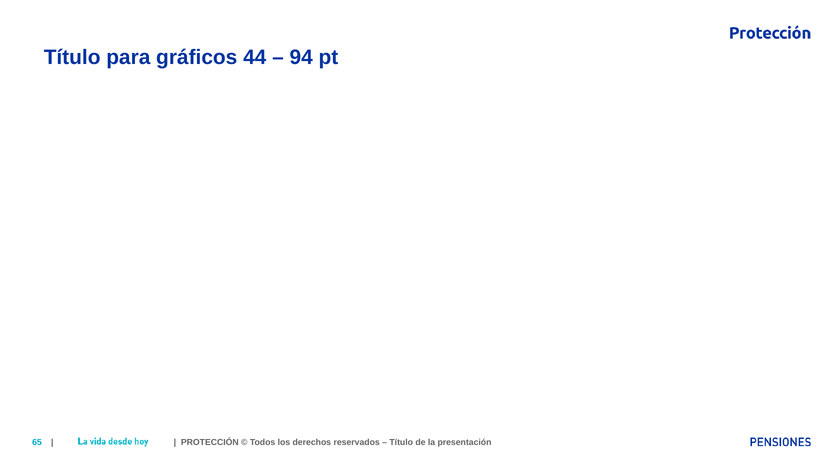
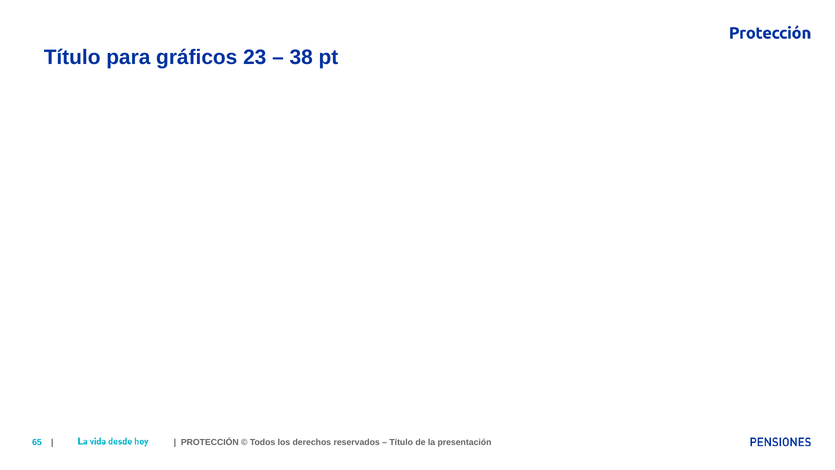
44: 44 -> 23 (255, 57)
94: 94 -> 38 (301, 57)
